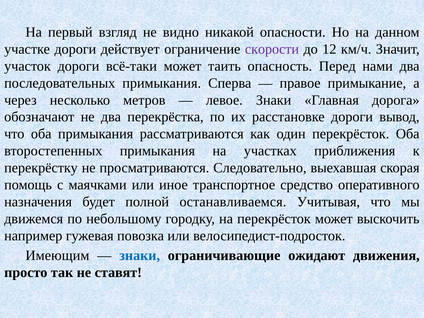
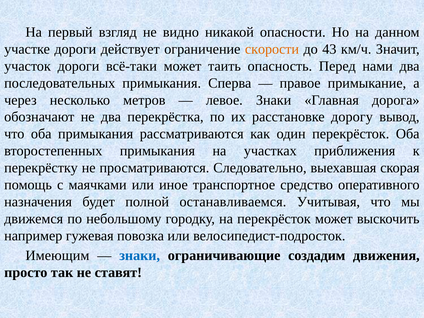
скорости colour: purple -> orange (272, 49)
12: 12 -> 43 (329, 49)
расстановке дороги: дороги -> дорогу (352, 117)
ожидают: ожидают -> создадим (317, 255)
